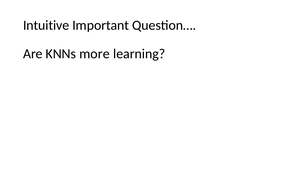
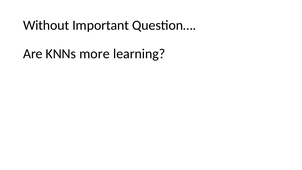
Intuitive: Intuitive -> Without (46, 25)
